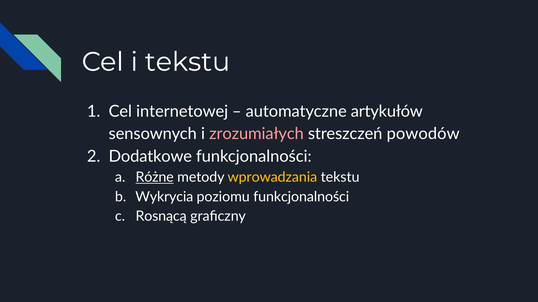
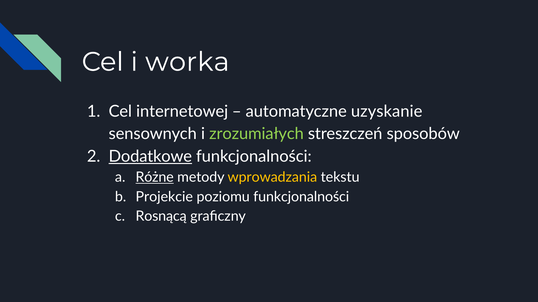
i tekstu: tekstu -> worka (187, 62)
artykułów: artykułów -> uzyskanie (387, 112)
zrozumiałych colour: pink -> light green (256, 134)
powodów: powodów -> sposobów (423, 134)
Dodatkowe underline: none -> present (150, 157)
Wykrycia: Wykrycia -> Projekcie (164, 197)
